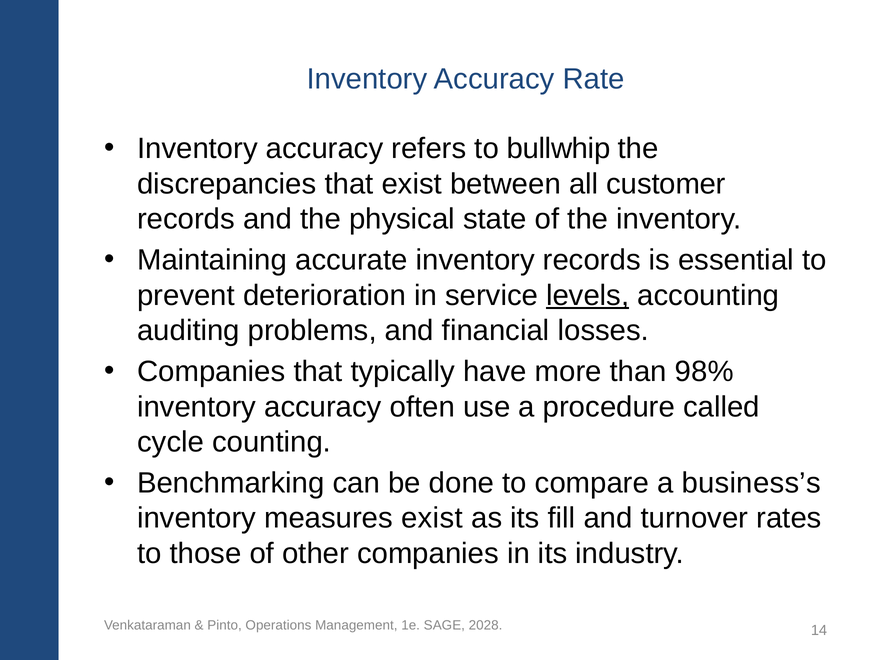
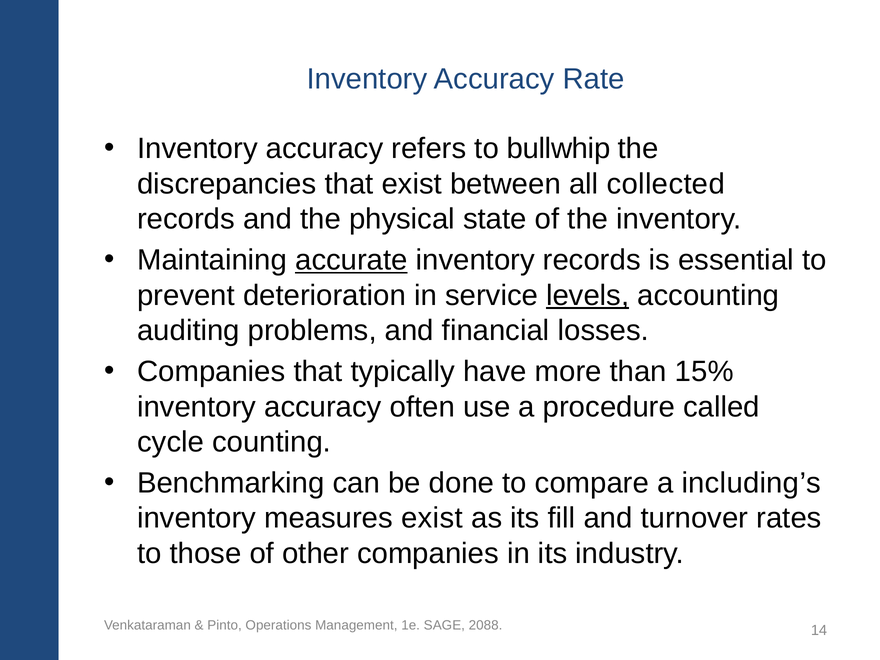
customer: customer -> collected (666, 184)
accurate underline: none -> present (351, 260)
98%: 98% -> 15% (704, 372)
business’s: business’s -> including’s (751, 483)
2028: 2028 -> 2088 (486, 625)
